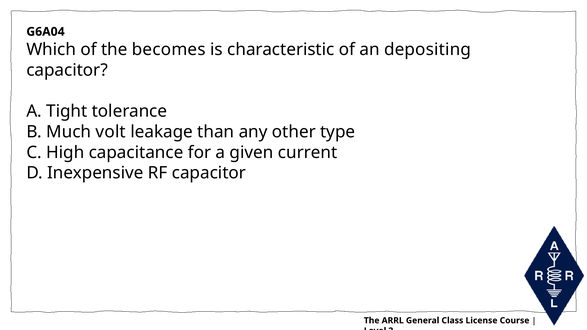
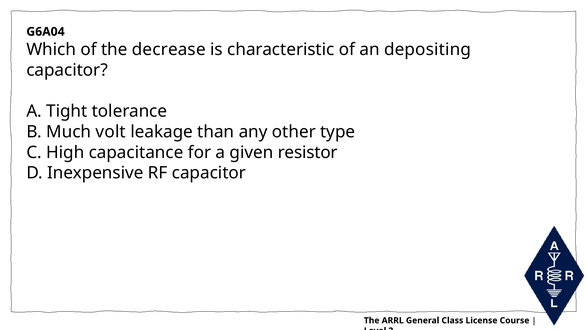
becomes: becomes -> decrease (169, 50)
current: current -> resistor (308, 152)
